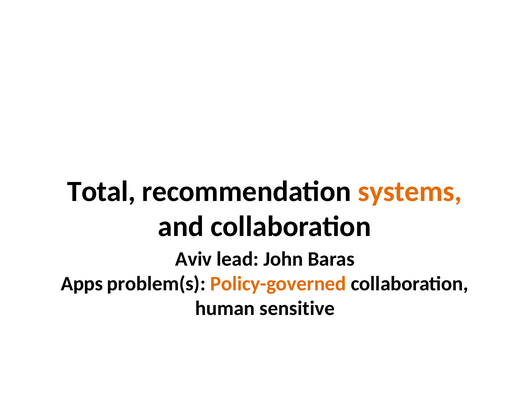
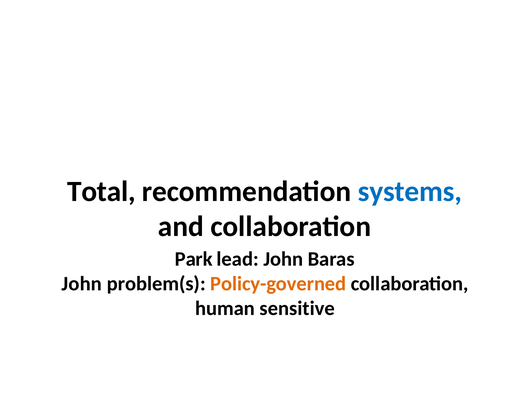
systems colour: orange -> blue (410, 191)
Aviv: Aviv -> Park (194, 259)
Apps: Apps -> John (82, 284)
